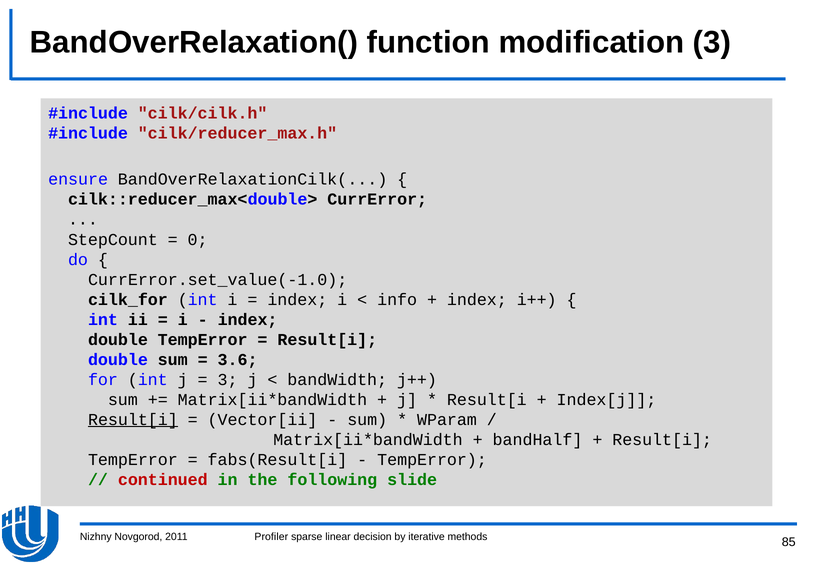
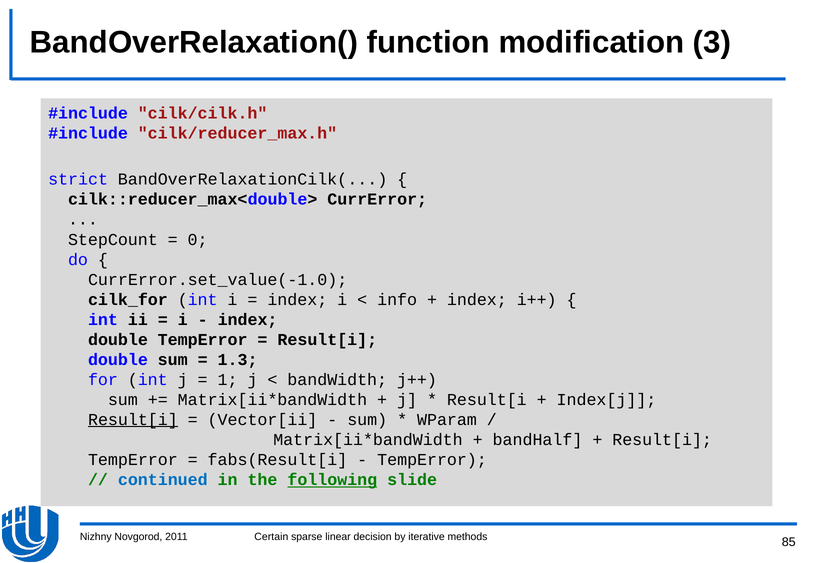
ensure: ensure -> strict (78, 179)
3.6: 3.6 -> 1.3 (238, 359)
3: 3 -> 1 (228, 379)
continued colour: red -> blue (163, 479)
following underline: none -> present (332, 479)
Profiler: Profiler -> Certain (271, 537)
